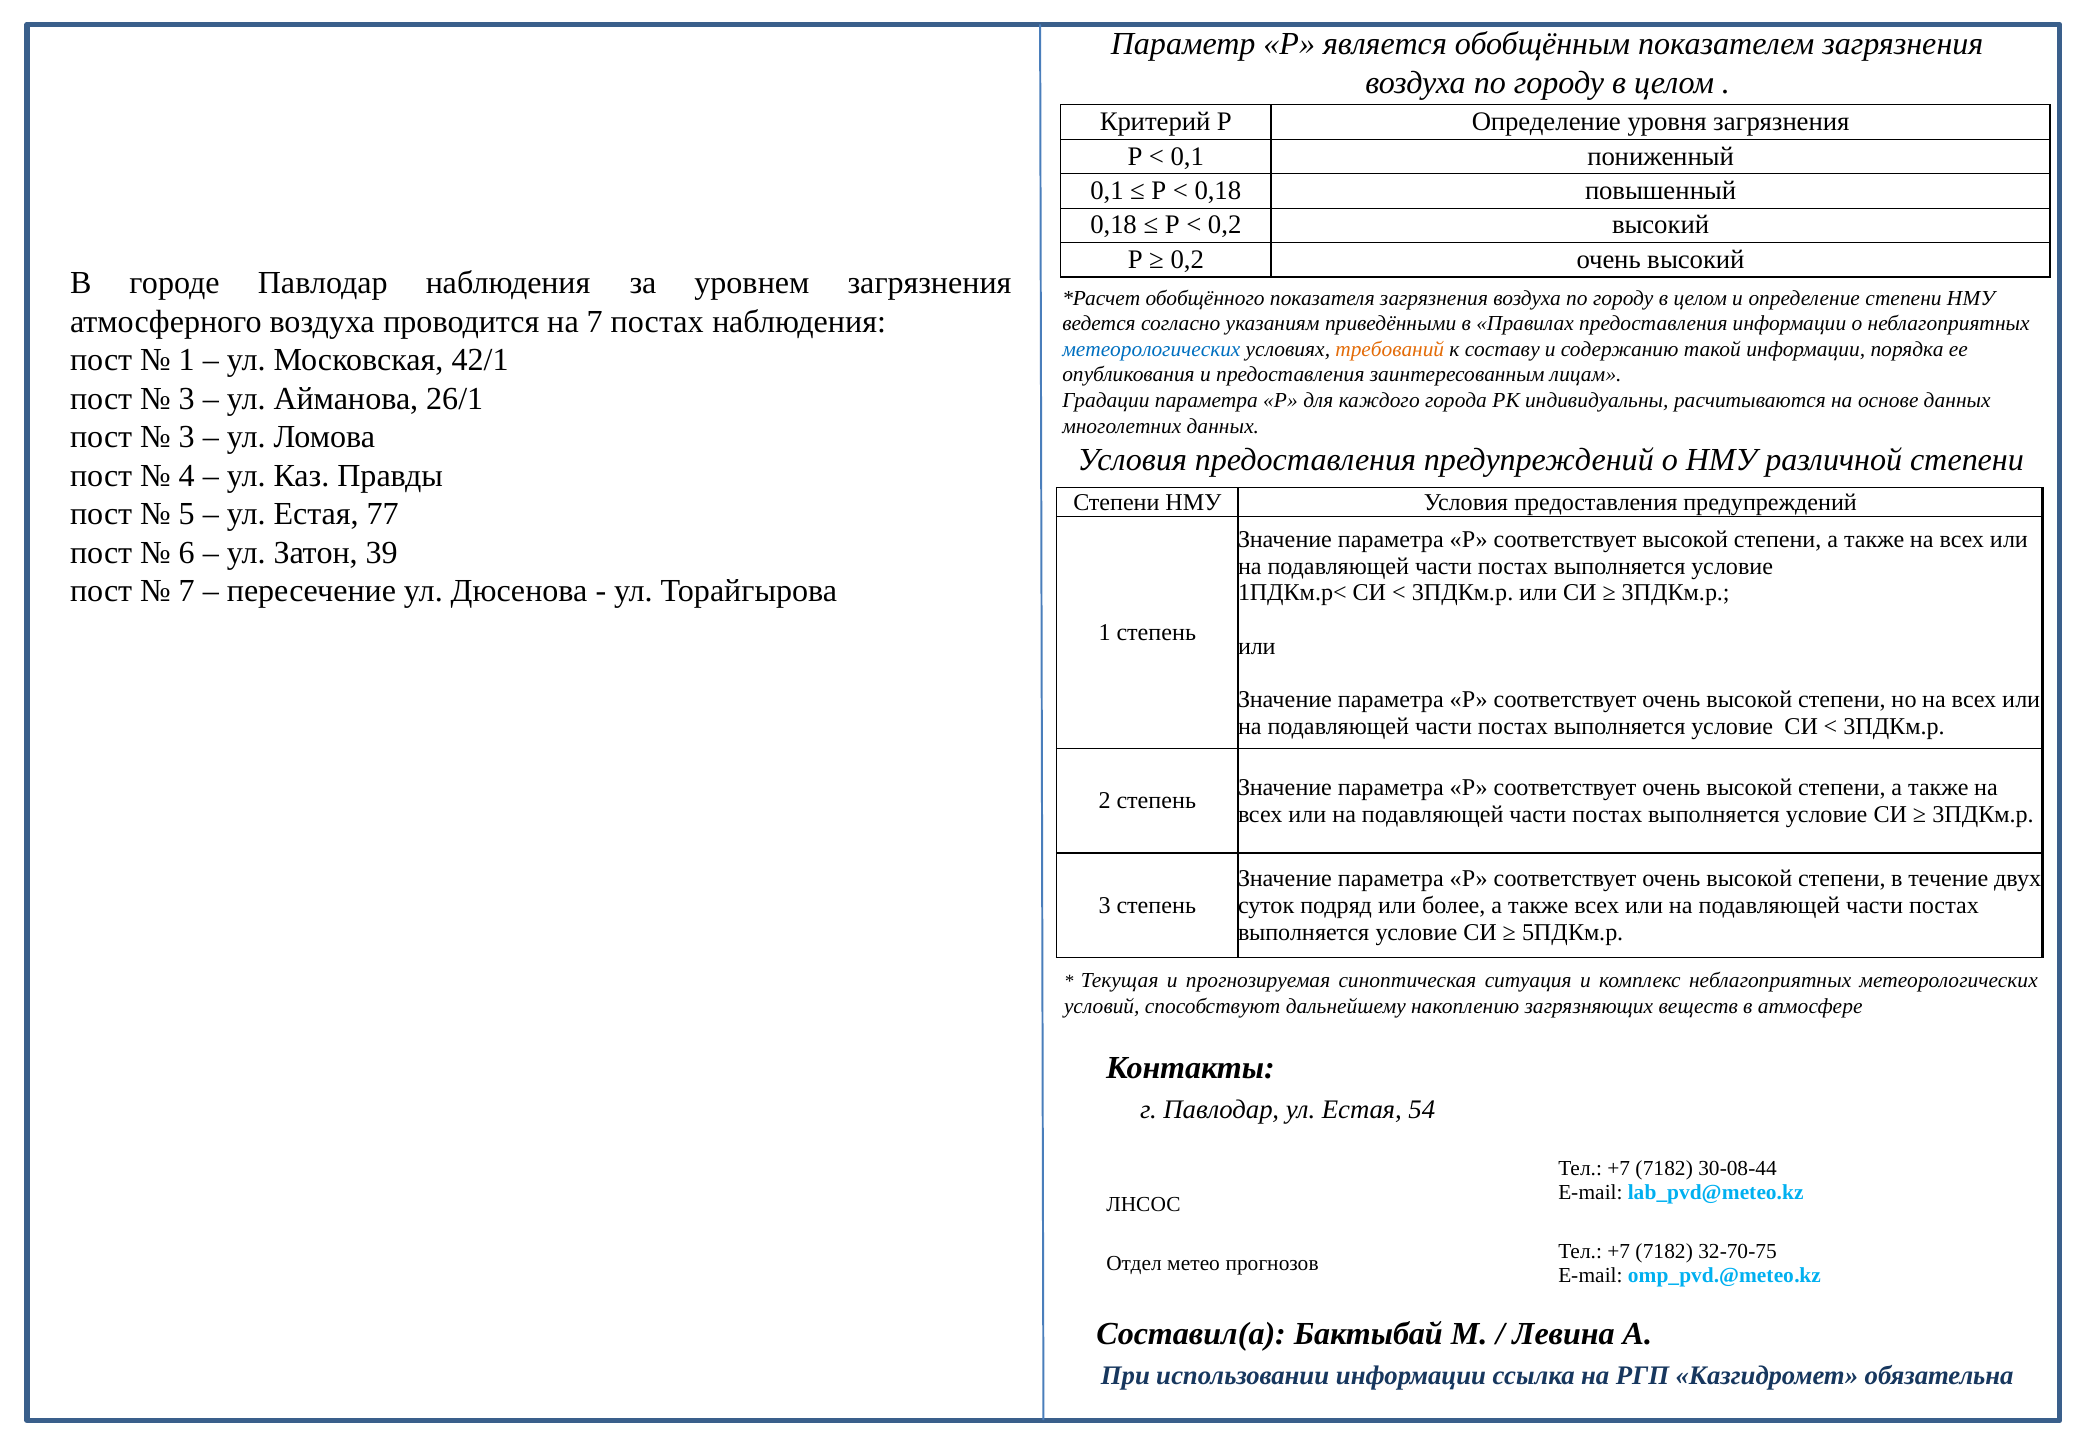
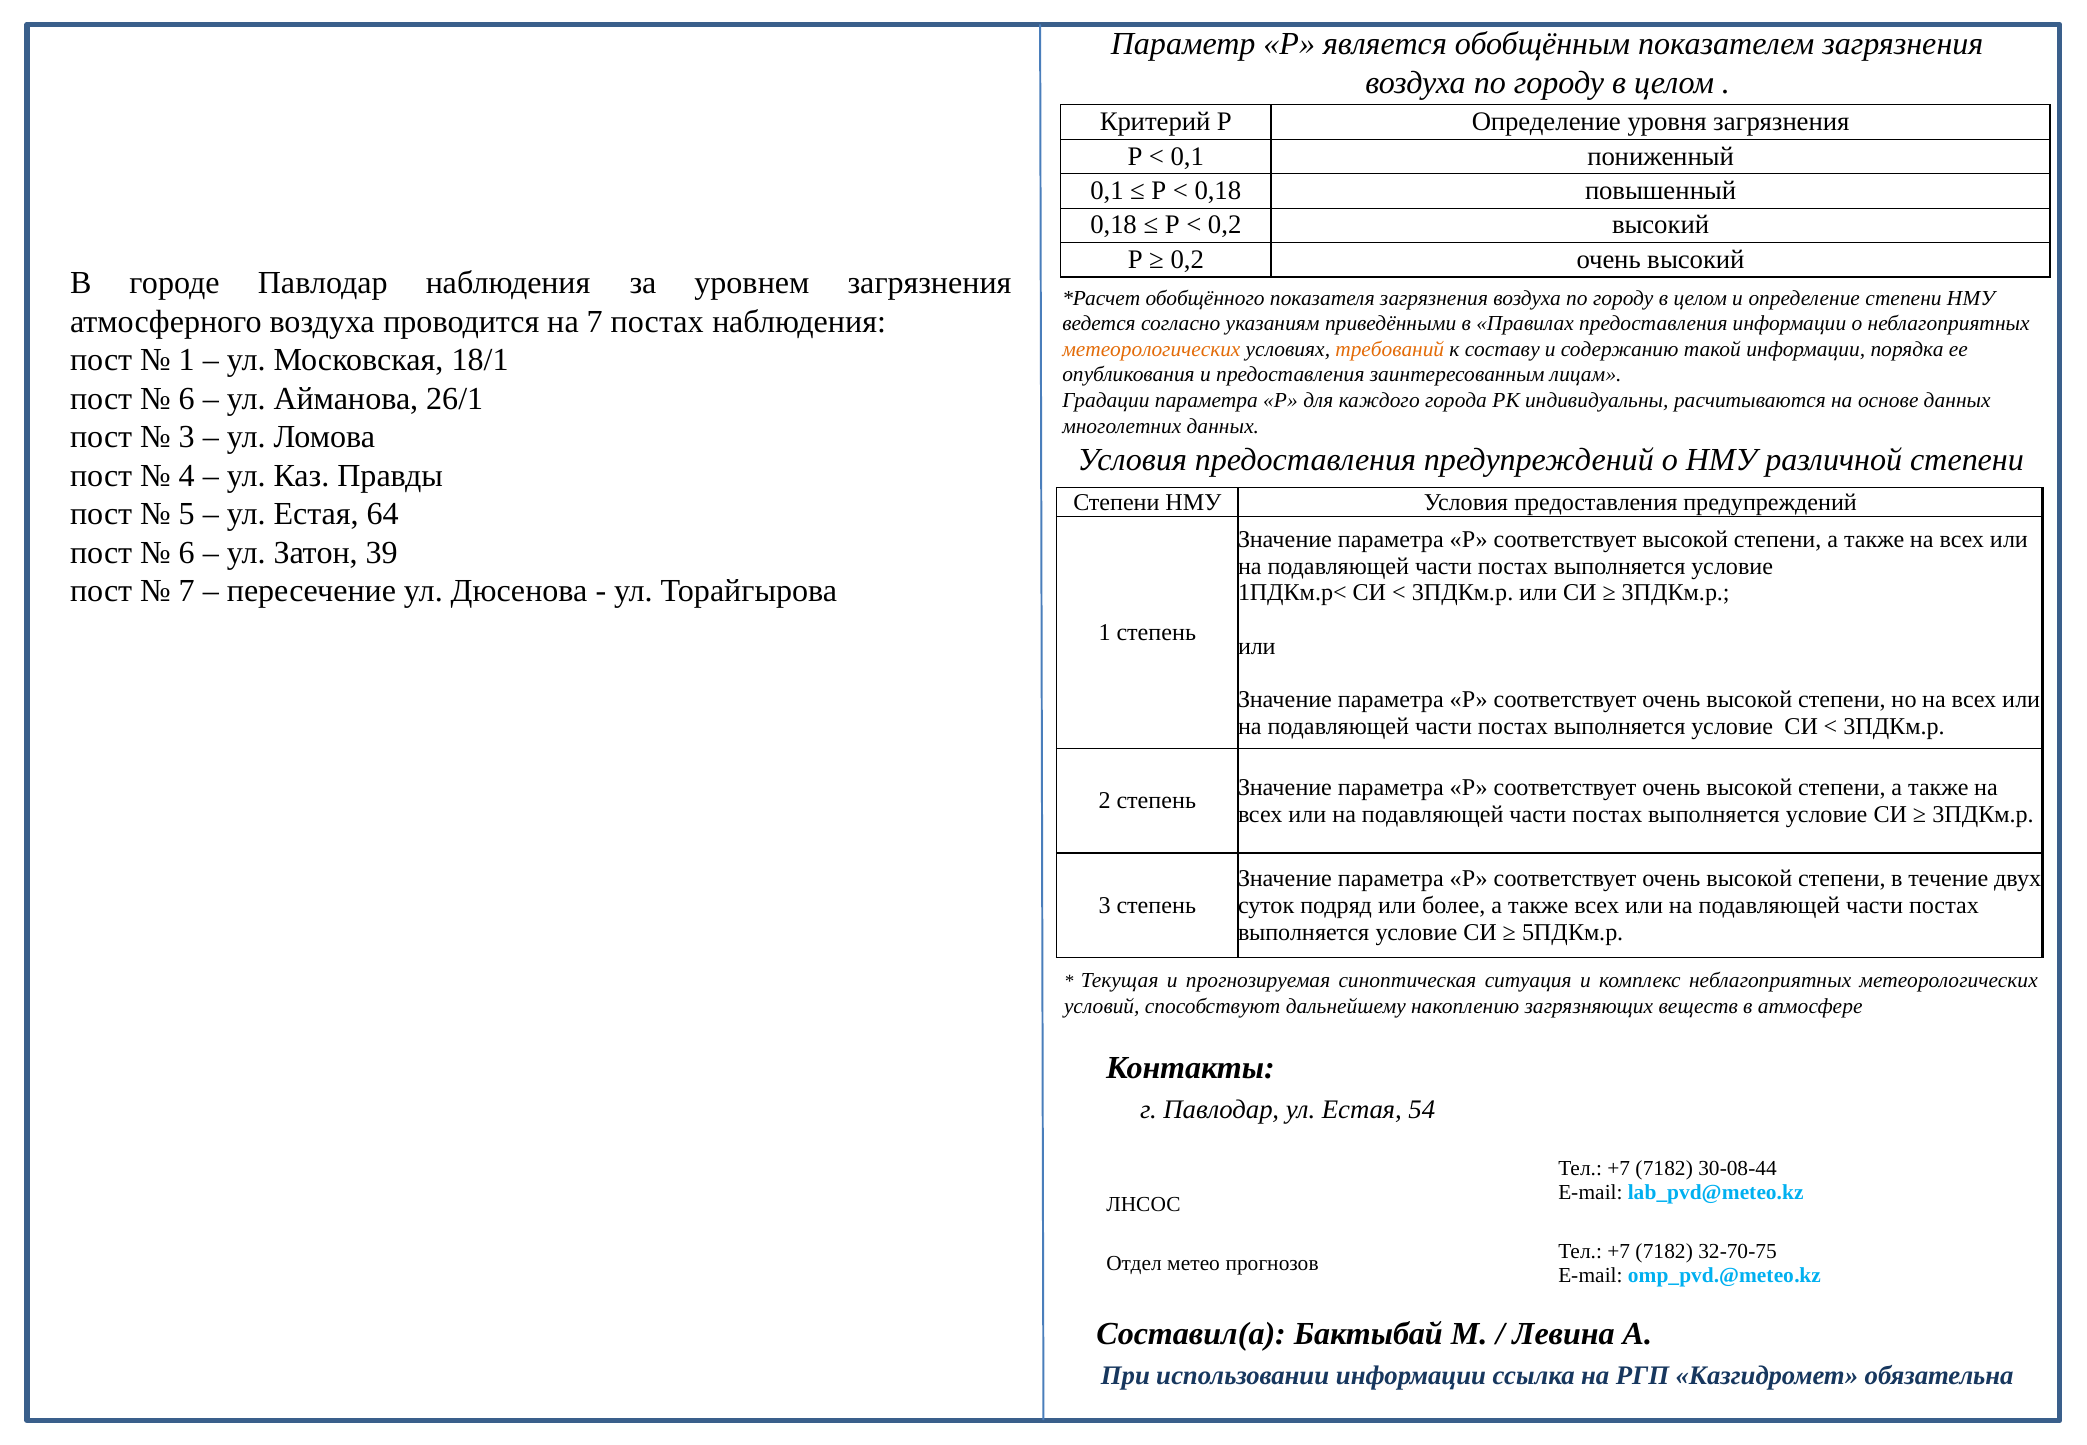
метеорологических colour: blue -> orange (1151, 349)
42/1: 42/1 -> 18/1 (480, 360)
3: 3 -> 6 (187, 399)
77: 77 -> 64 (383, 514)
